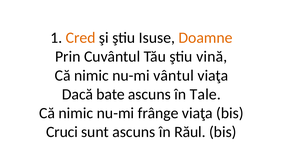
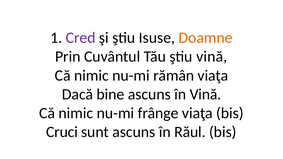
Cred colour: orange -> purple (81, 38)
vântul: vântul -> rămân (174, 76)
bate: bate -> bine (110, 94)
în Tale: Tale -> Vină (205, 94)
